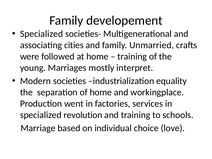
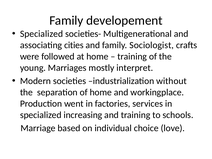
Unmarried: Unmarried -> Sociologist (152, 45)
equality: equality -> without (171, 81)
revolution: revolution -> increasing (83, 115)
